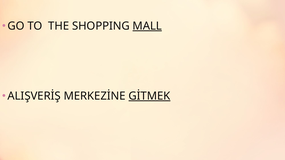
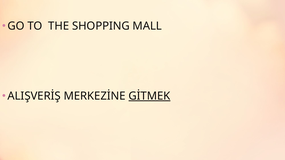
MALL underline: present -> none (147, 26)
